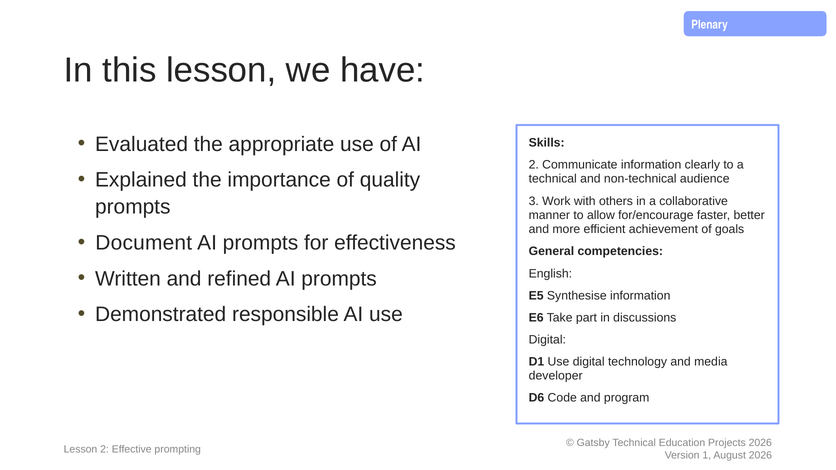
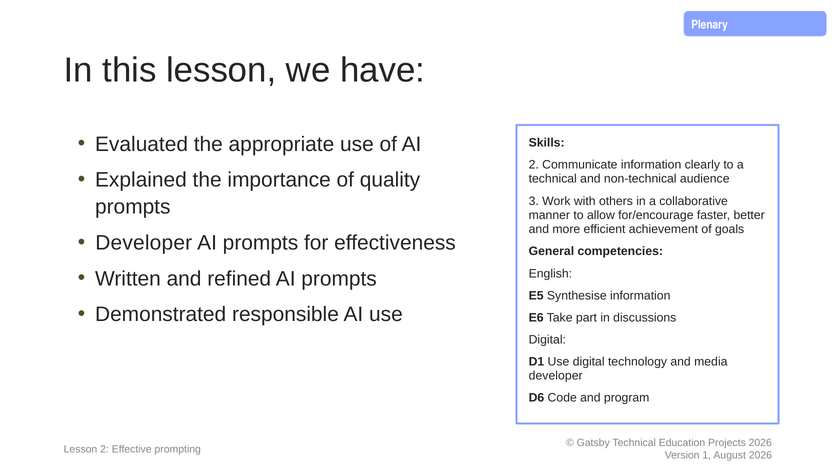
Document: Document -> Developer (144, 243)
